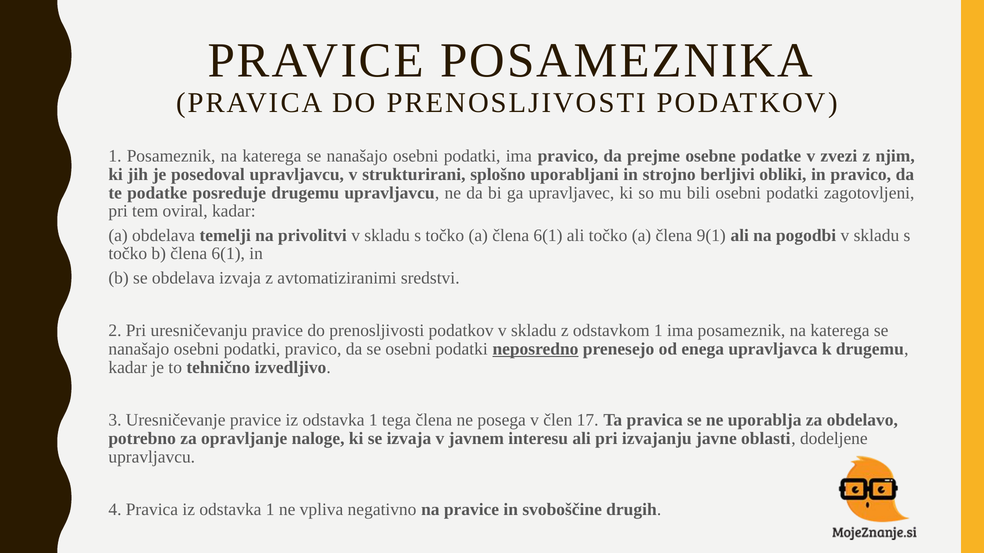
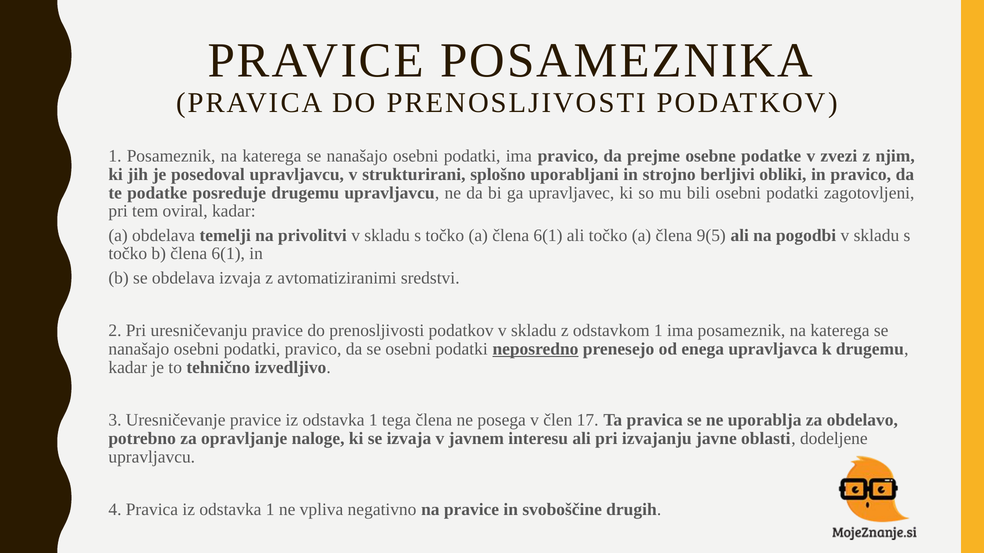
9(1: 9(1 -> 9(5 (711, 236)
